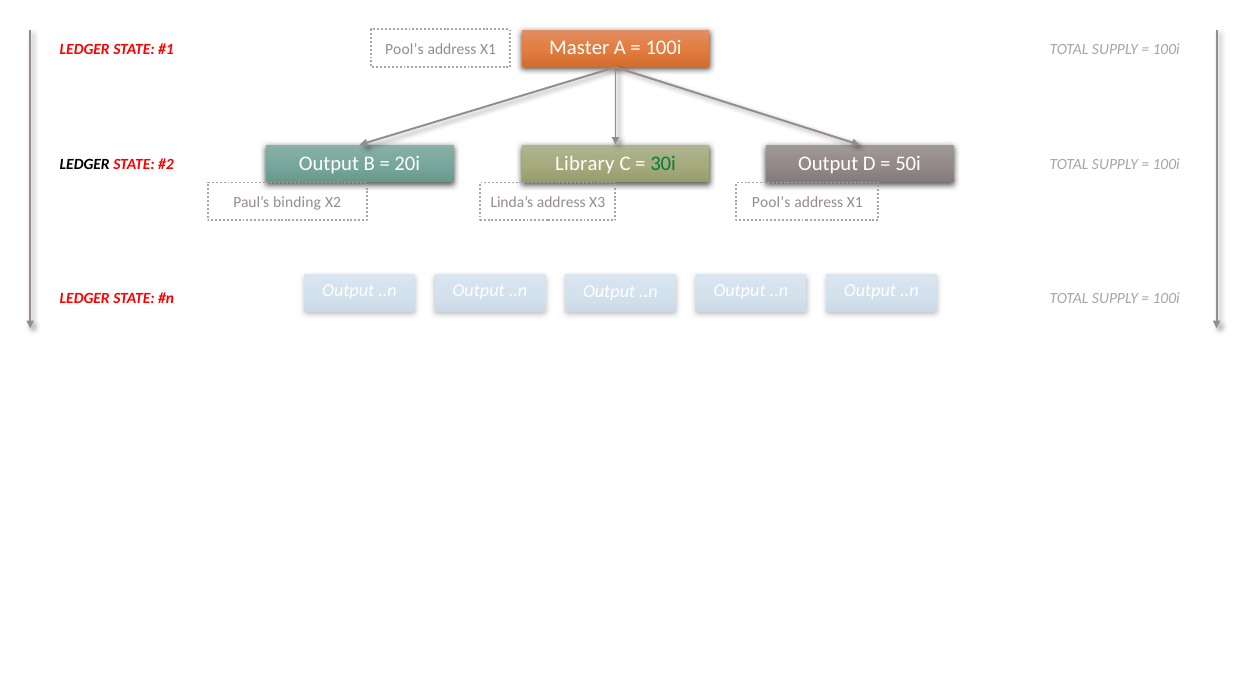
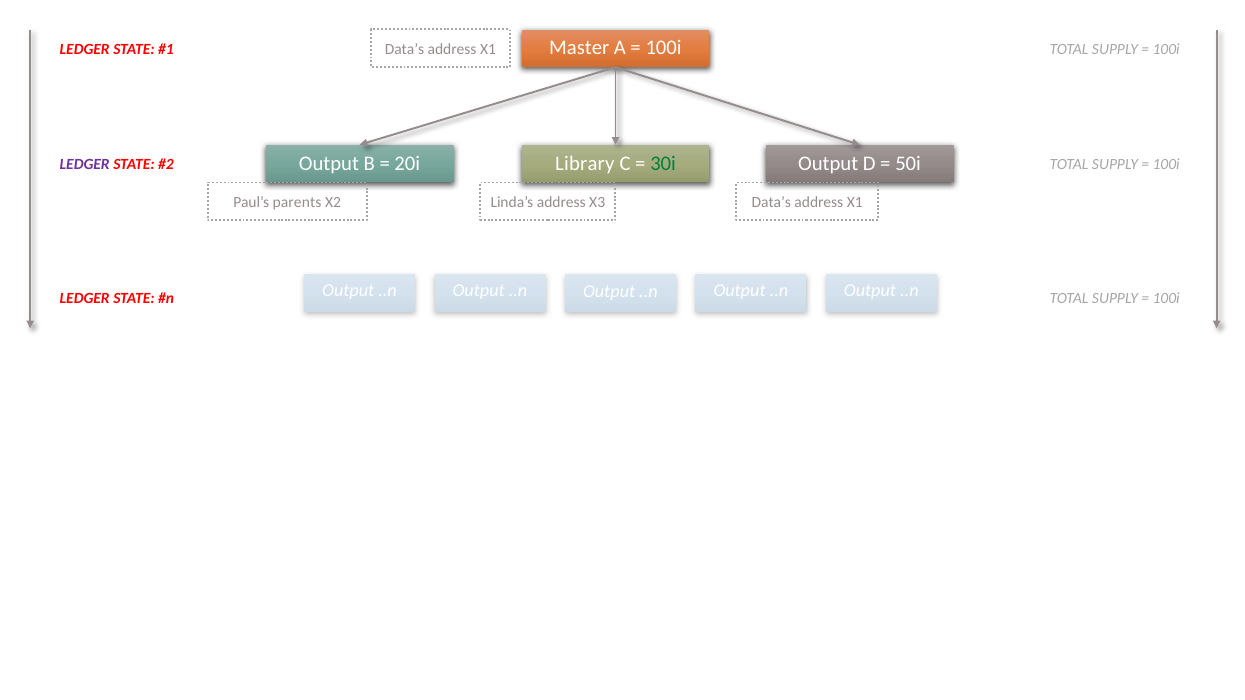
Pool’s: Pool’s -> Data’s (404, 49)
LEDGER colour: black -> purple (85, 164)
binding: binding -> parents (297, 202)
X3 Pool’s: Pool’s -> Data’s (771, 202)
